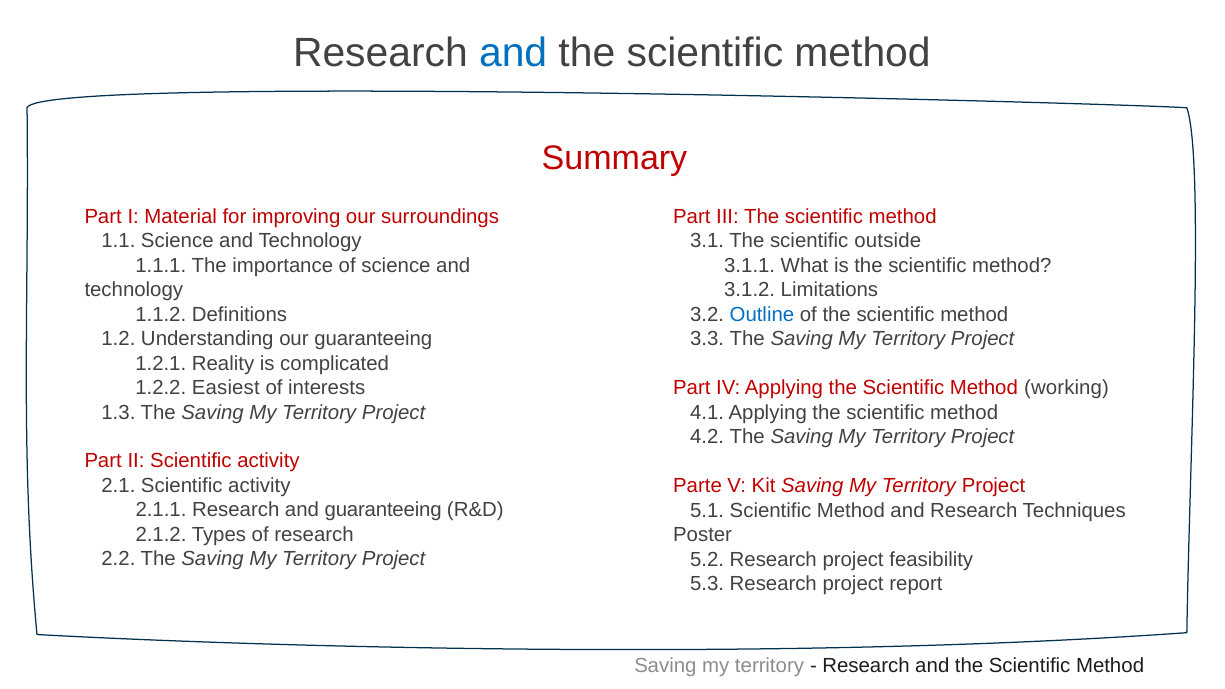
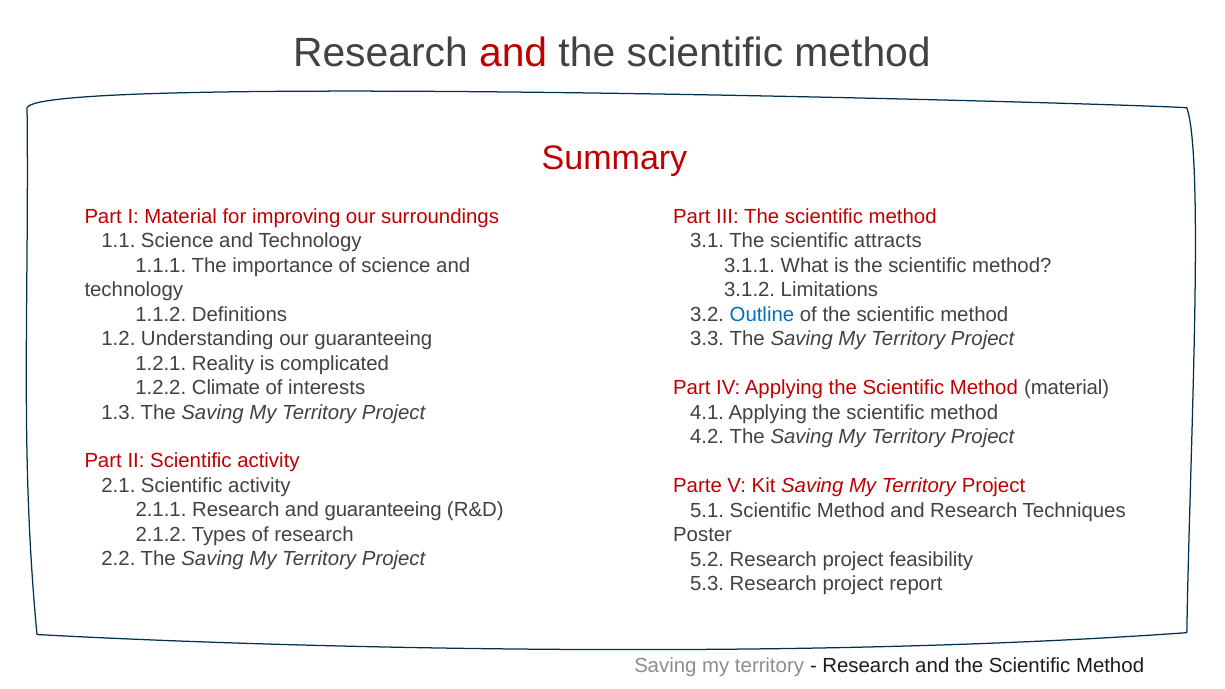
and colour: blue -> red (513, 53)
outside: outside -> attracts (888, 241)
Easiest: Easiest -> Climate (226, 388)
Method working: working -> material (1067, 388)
